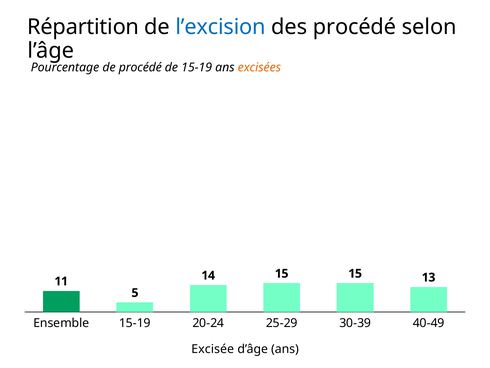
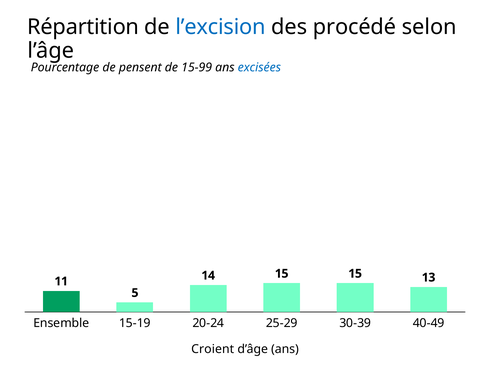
de procédé: procédé -> pensent (140, 67)
de 15-19: 15-19 -> 15-99 (197, 67)
excisées colour: orange -> blue (259, 67)
Excisée: Excisée -> Croient (213, 349)
